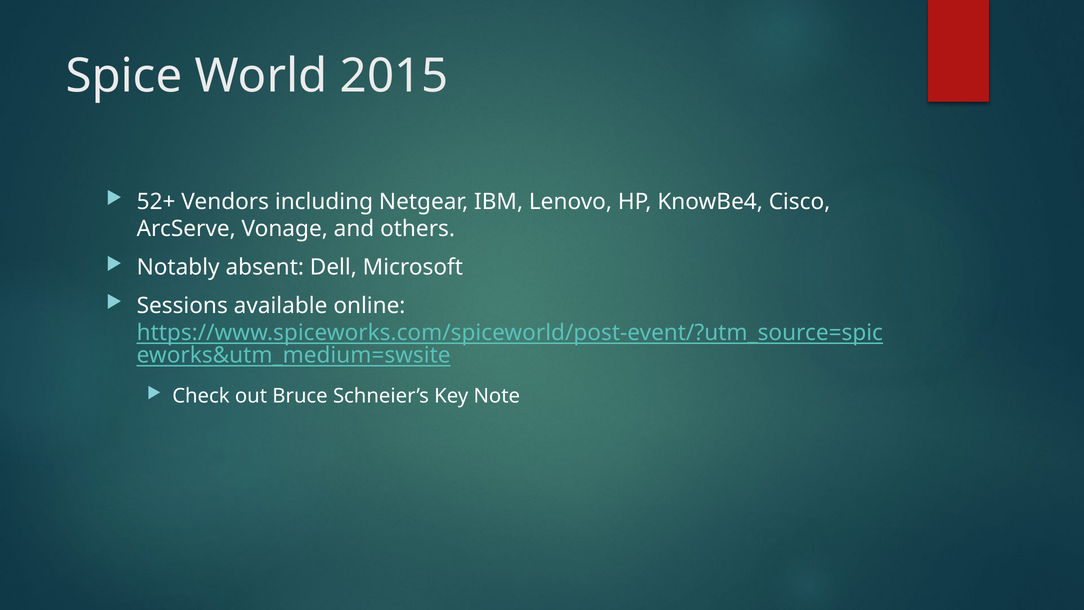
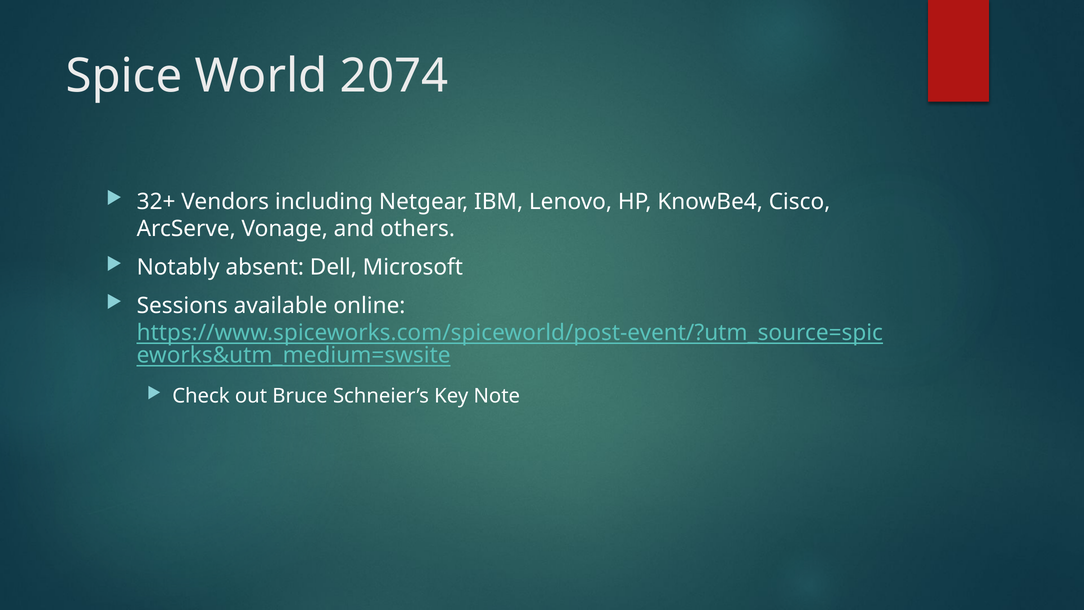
2015: 2015 -> 2074 (394, 76)
52+: 52+ -> 32+ (156, 202)
